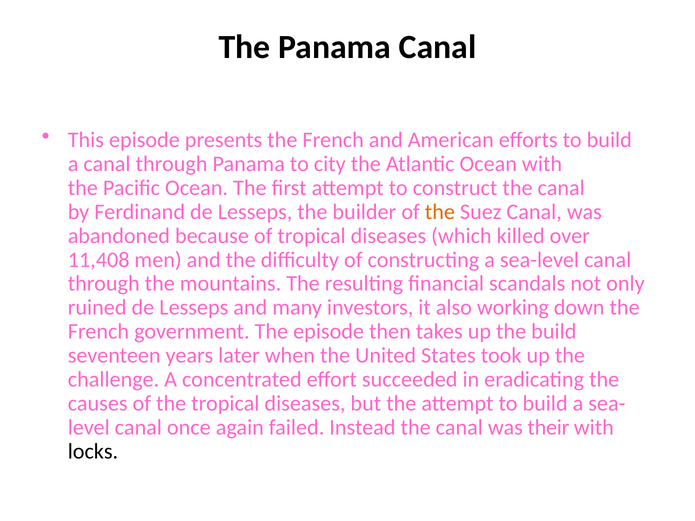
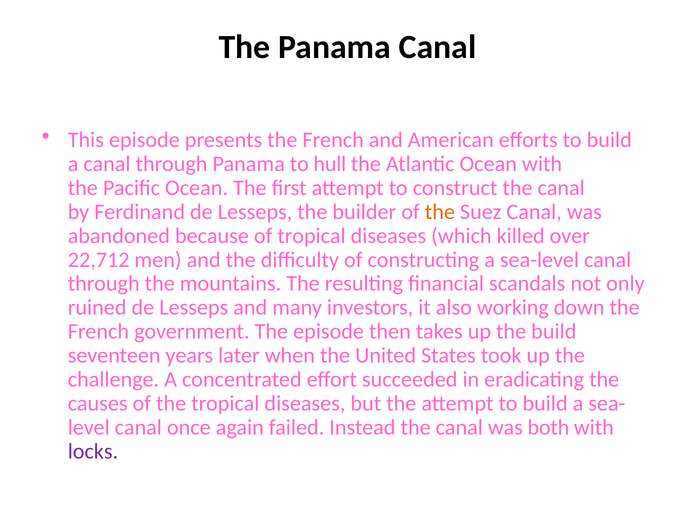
city: city -> hull (330, 164)
11,408: 11,408 -> 22,712 (99, 260)
their: their -> both (548, 428)
locks colour: black -> purple (93, 452)
